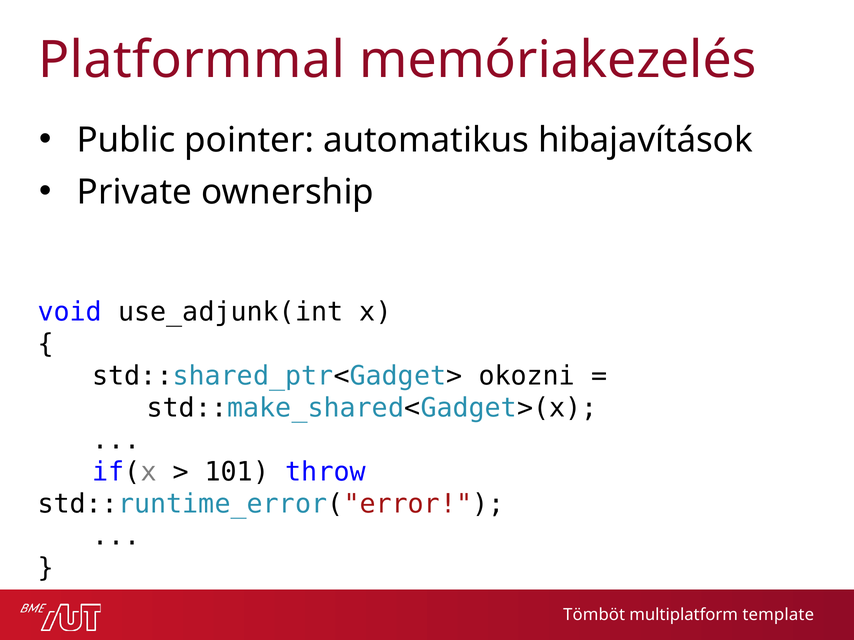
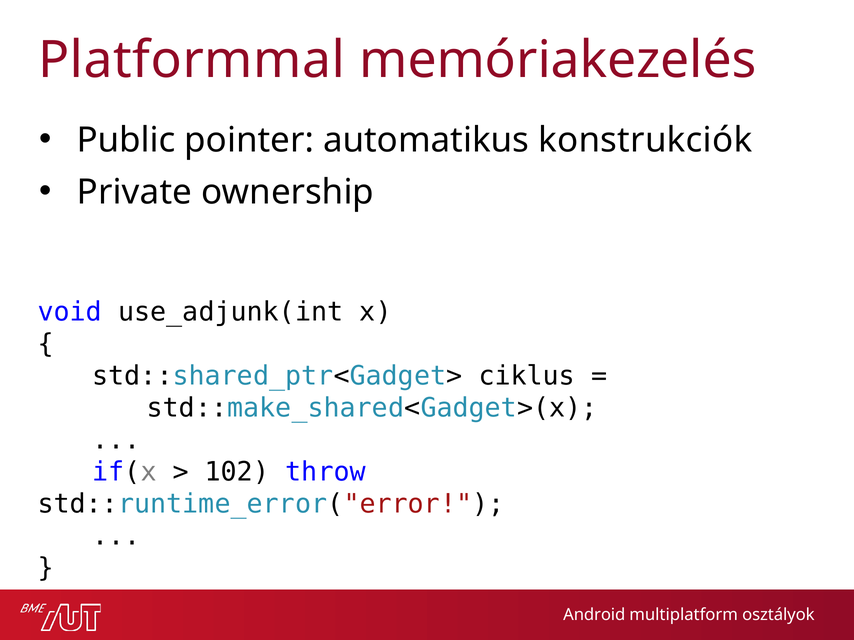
hibajavítások: hibajavítások -> konstrukciók (645, 140)
okozni: okozni -> ciklus (527, 376)
101: 101 -> 102 (237, 472)
Tömböt: Tömböt -> Android (594, 615)
template: template -> osztályok (778, 615)
